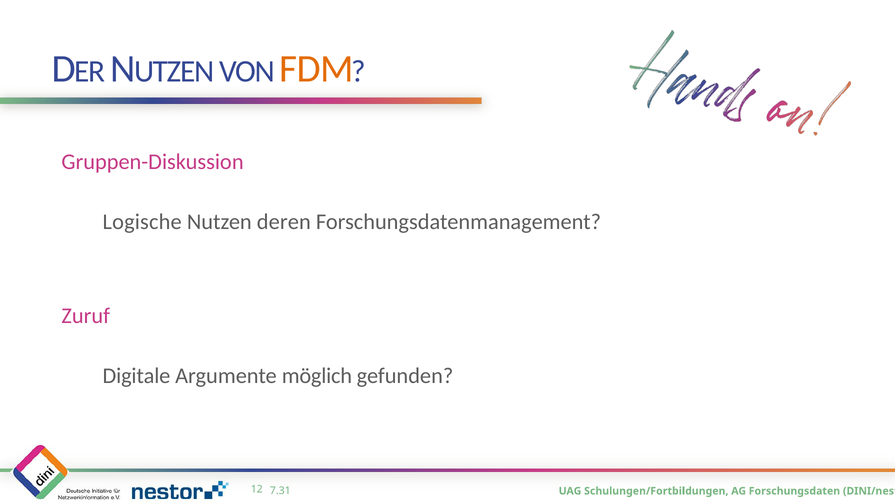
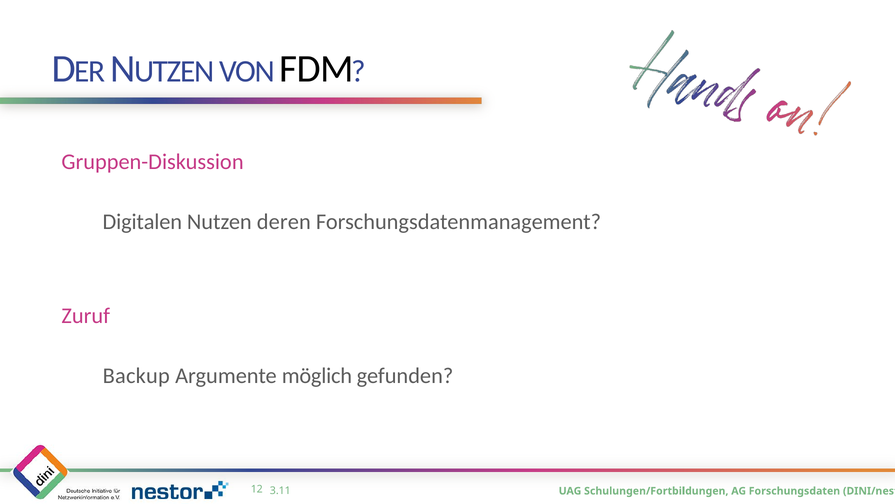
FDM colour: orange -> black (316, 69)
Logische: Logische -> Digitalen (142, 222)
Digitale: Digitale -> Backup (136, 375)
7.31: 7.31 -> 3.11 (280, 490)
